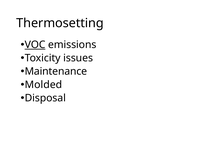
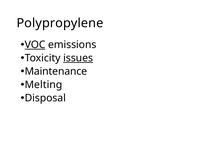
Thermosetting: Thermosetting -> Polypropylene (60, 23)
issues underline: none -> present (78, 58)
Molded: Molded -> Melting (43, 85)
